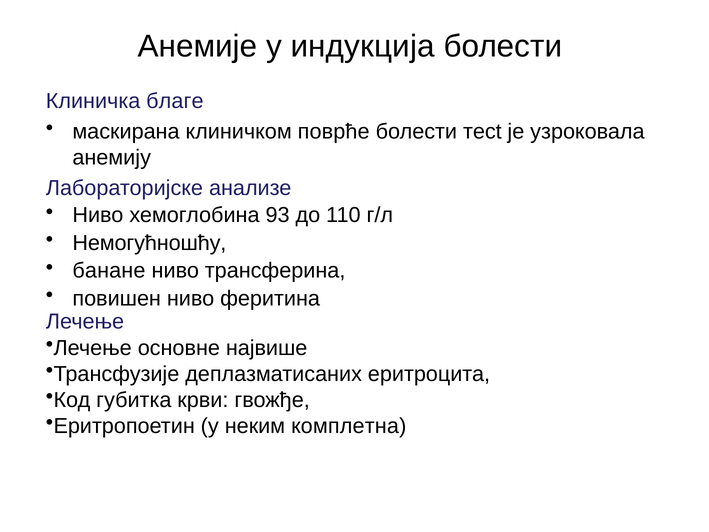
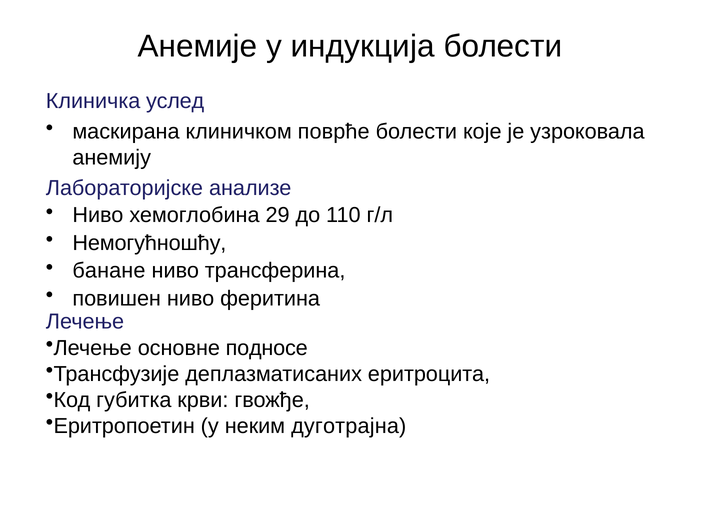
благе: благе -> услед (175, 101)
тесt: тесt -> које (482, 131)
93: 93 -> 29 (278, 215)
највише: највише -> подносе (267, 348)
комплетна: комплетна -> дуготрајна (349, 426)
